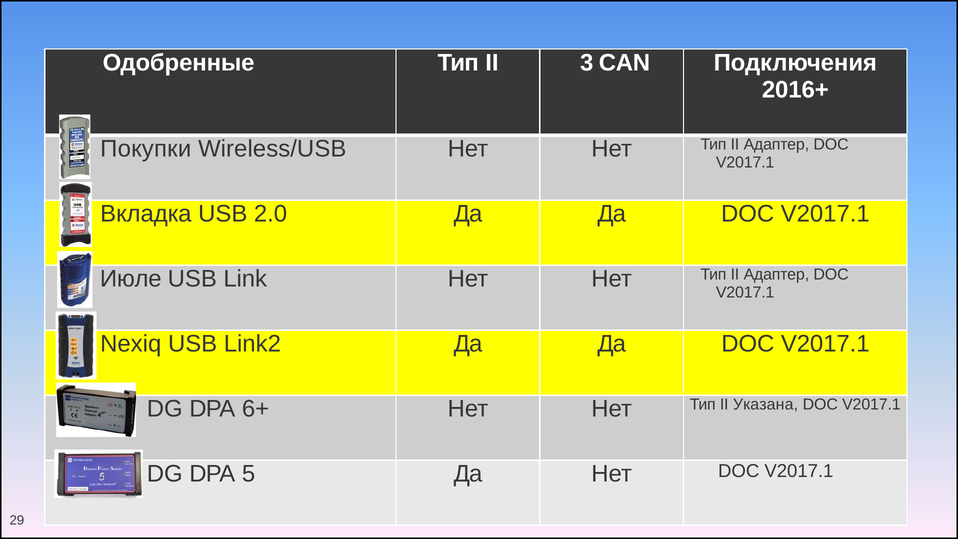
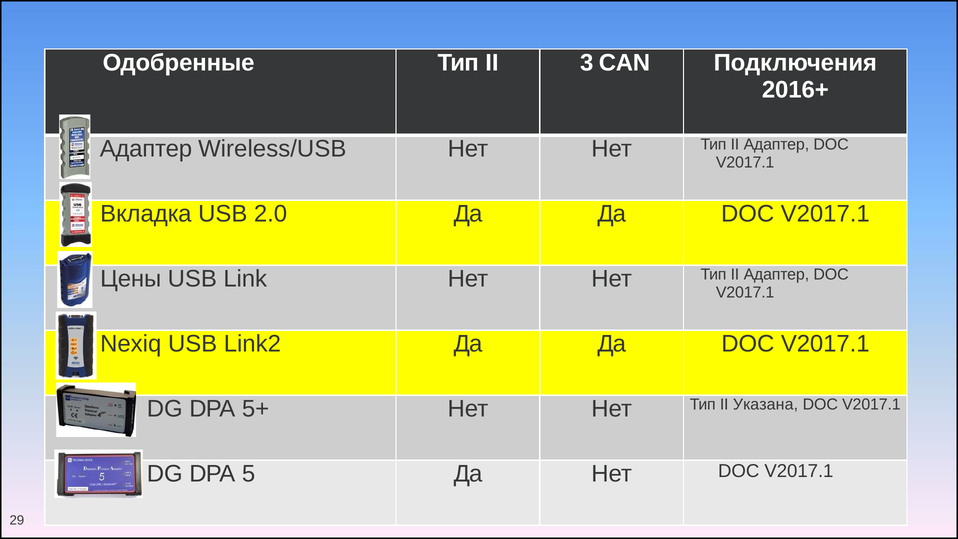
Покупки: Покупки -> Адаптер (146, 149)
Июле: Июле -> Цены (131, 279)
6+: 6+ -> 5+ (255, 409)
